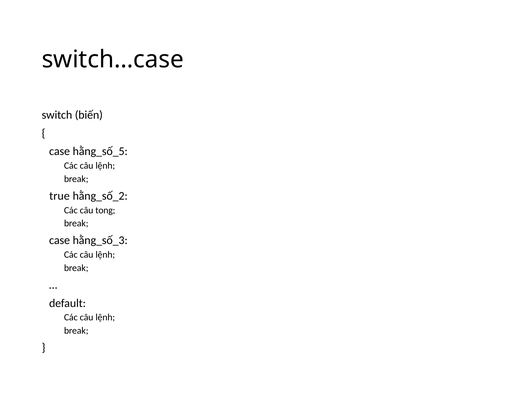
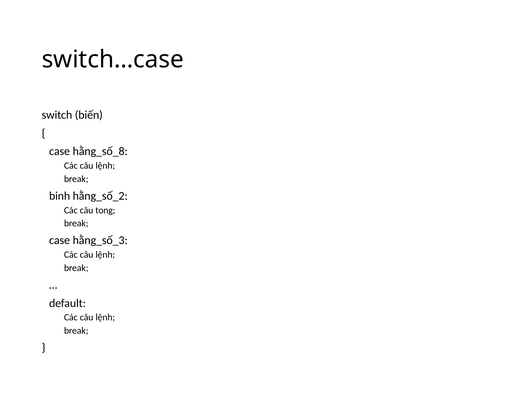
hằng_số_5: hằng_số_5 -> hằng_số_8 (100, 151)
true: true -> binh (60, 196)
